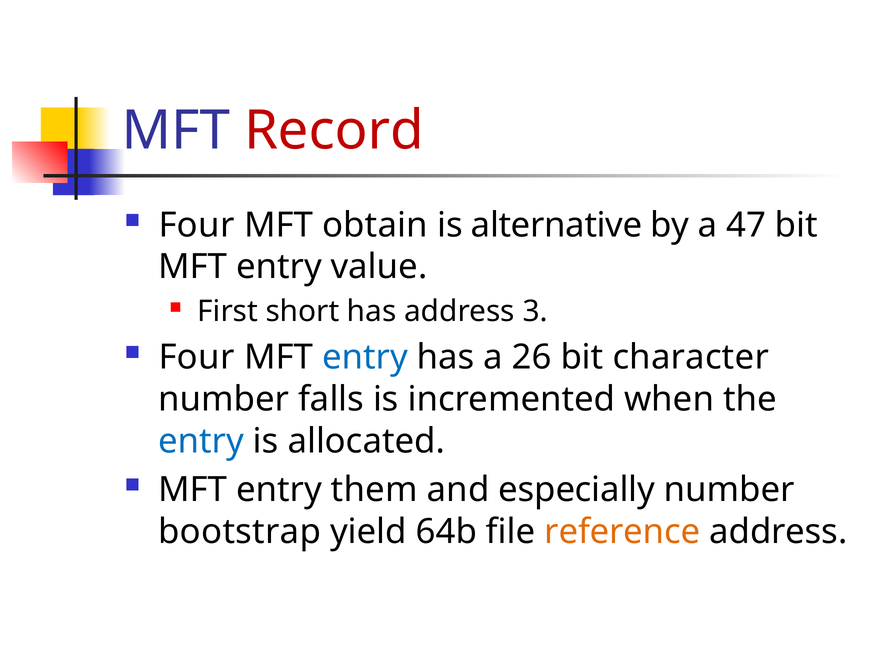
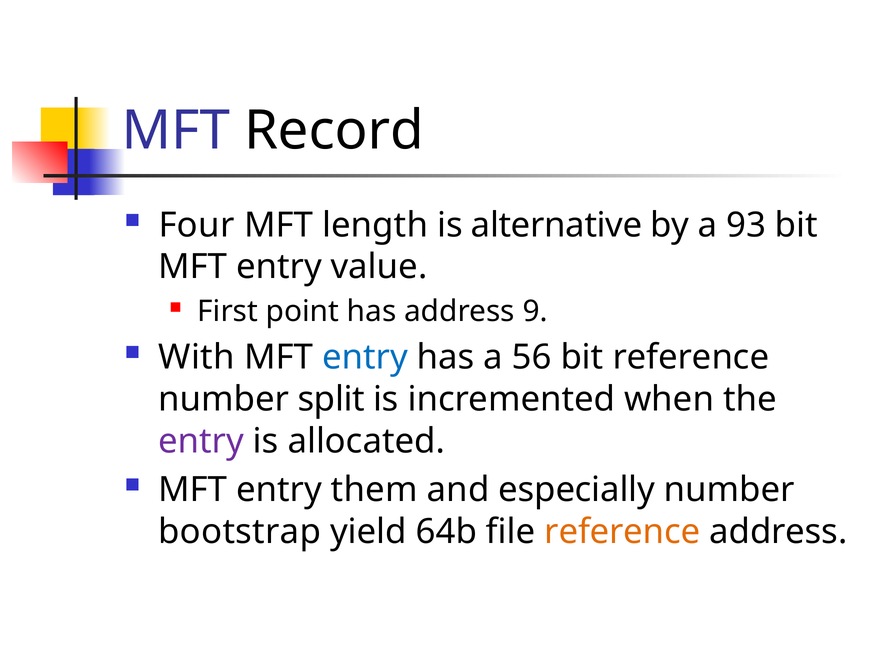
Record colour: red -> black (334, 131)
obtain: obtain -> length (375, 225)
47: 47 -> 93 (746, 225)
short: short -> point (302, 312)
3: 3 -> 9 (535, 312)
Four: Four -> With (197, 358)
26: 26 -> 56 (532, 358)
bit character: character -> reference (691, 358)
falls: falls -> split (331, 399)
entry colour: blue -> purple (201, 441)
